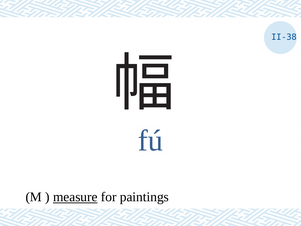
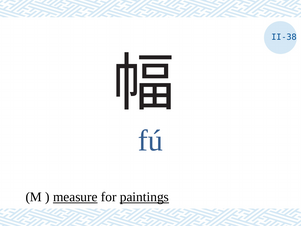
paintings underline: none -> present (144, 197)
